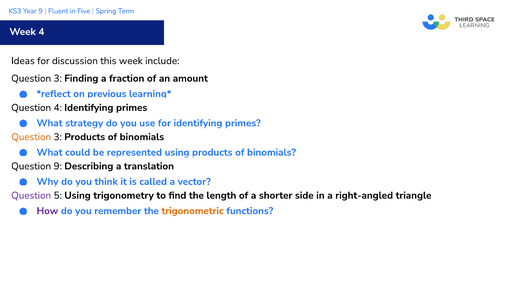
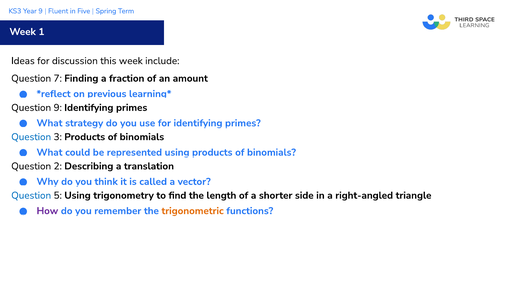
Week 4: 4 -> 1 (41, 32)
3: 3 -> 7 (58, 78)
Question 4: 4 -> 9 (58, 108)
Question colour: orange -> blue (31, 137)
Question 9: 9 -> 2 (58, 166)
Question colour: purple -> blue (31, 196)
